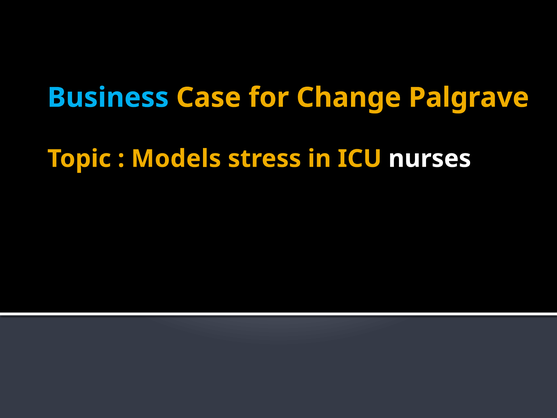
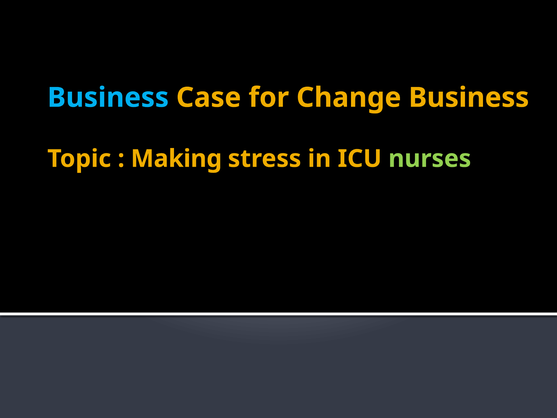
Change Palgrave: Palgrave -> Business (469, 98)
Models: Models -> Making (176, 159)
nurses colour: white -> light green (430, 159)
